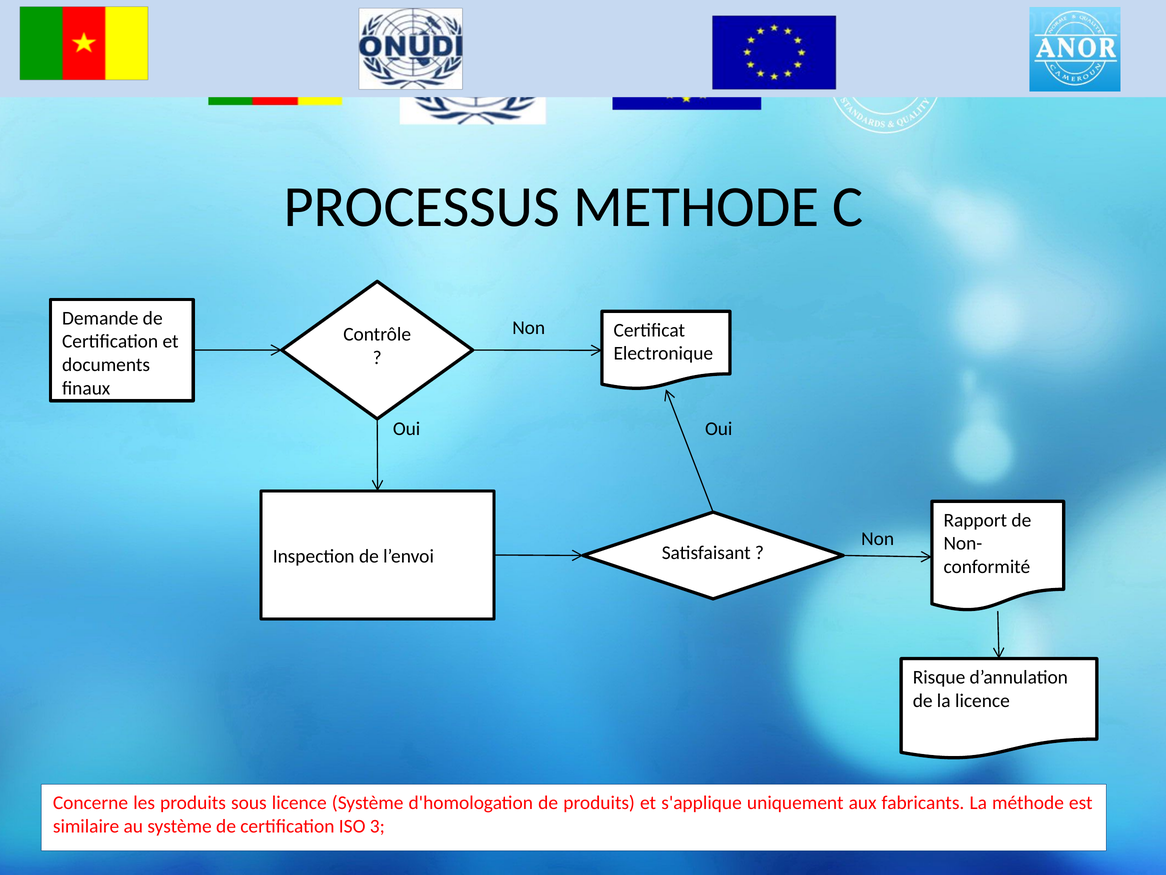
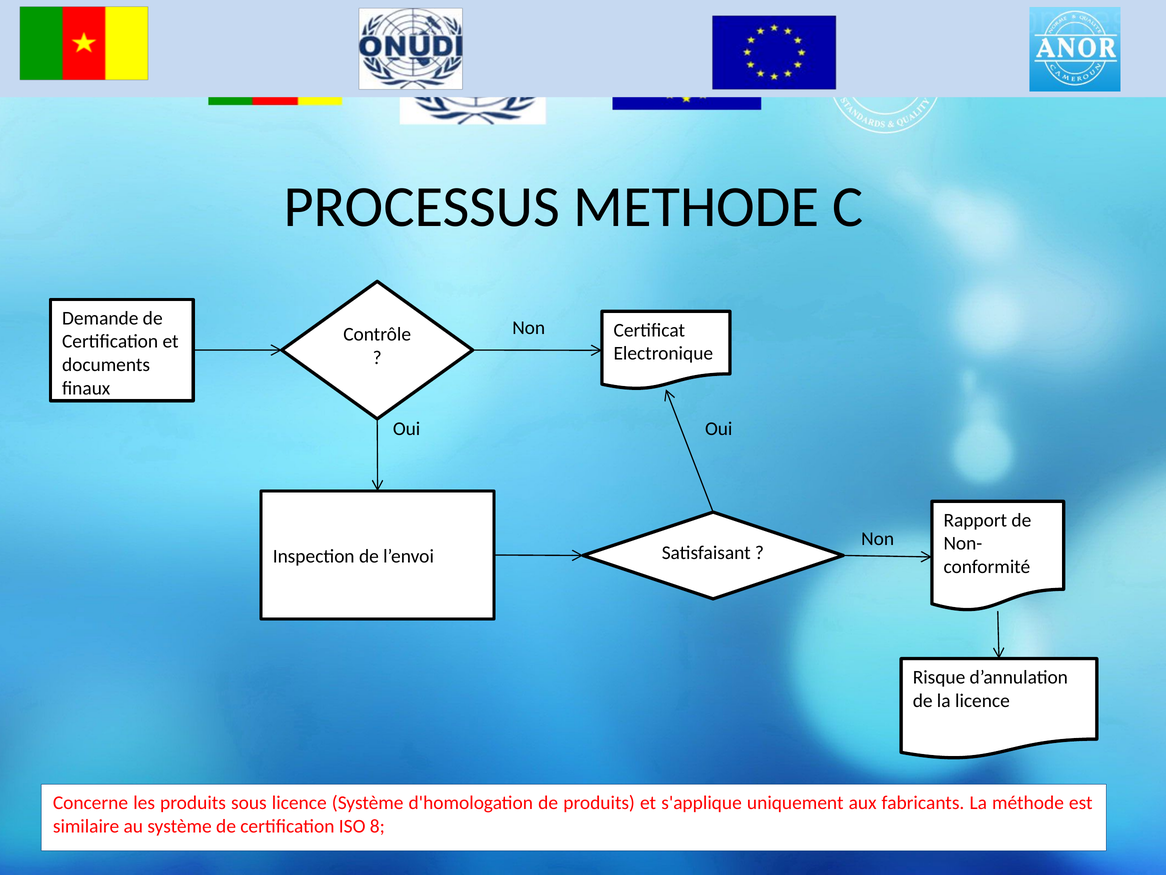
3: 3 -> 8 (377, 826)
